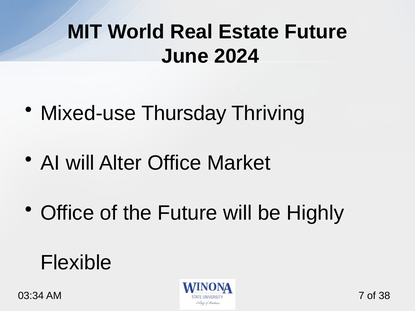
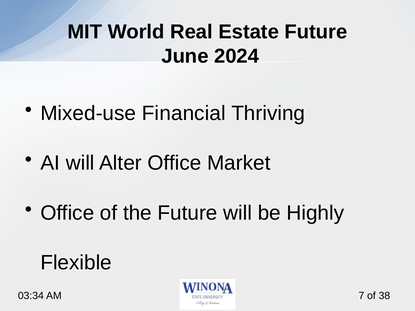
Thursday: Thursday -> Financial (184, 113)
